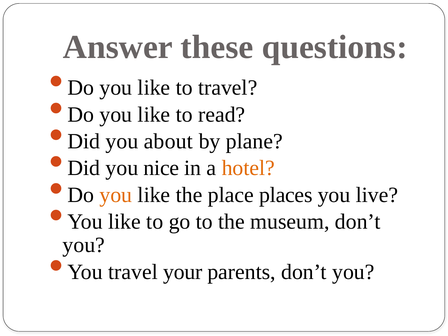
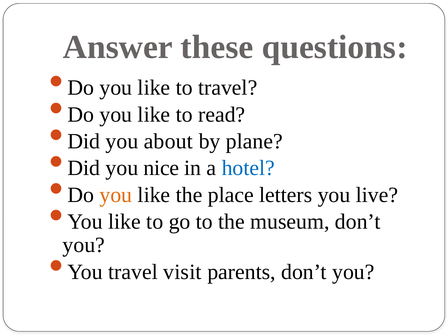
hotel colour: orange -> blue (248, 168)
places: places -> letters (286, 195)
your: your -> visit (182, 272)
